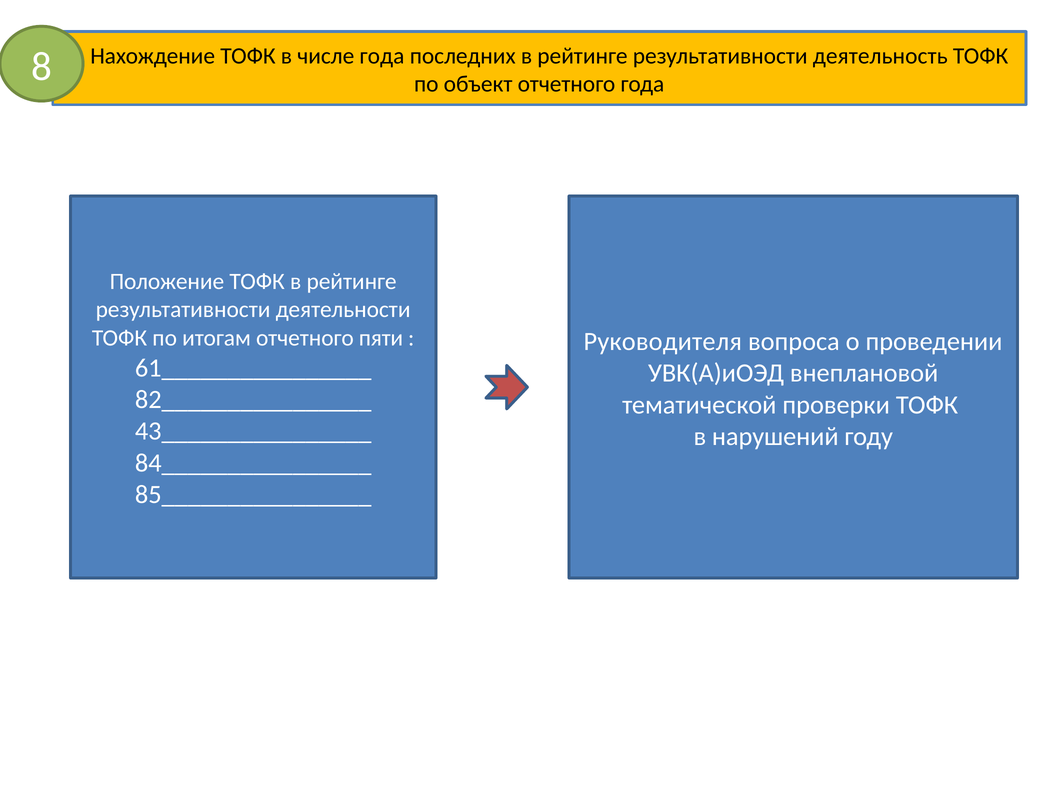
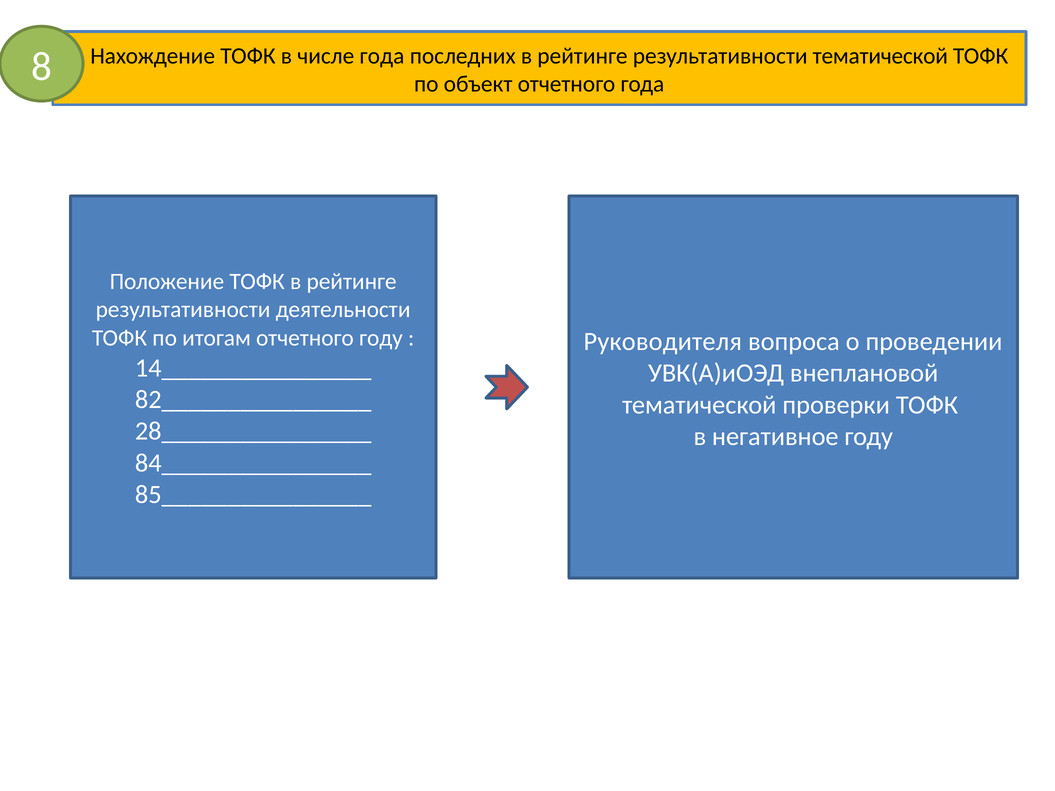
результативности деятельность: деятельность -> тематической (880, 56)
отчетного пяти: пяти -> году (381, 338)
61________________: 61________________ -> 14________________ (253, 368)
43________________: 43________________ -> 28________________ (253, 431)
нарушений: нарушений -> негативное (775, 437)
